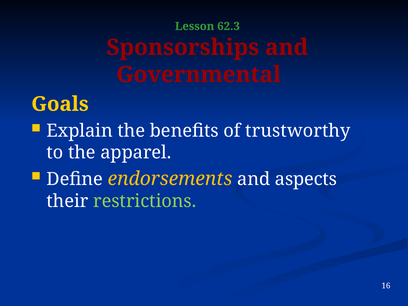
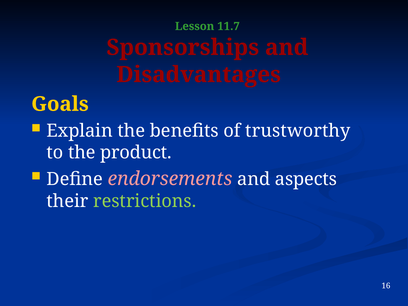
62.3: 62.3 -> 11.7 (229, 26)
Governmental: Governmental -> Disadvantages (199, 75)
apparel: apparel -> product (136, 152)
endorsements colour: yellow -> pink (170, 179)
